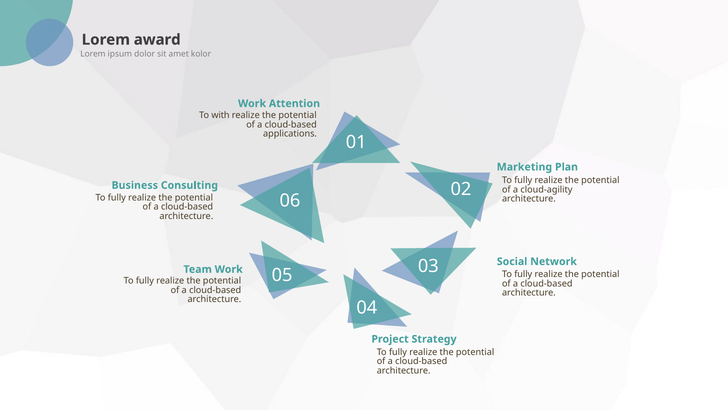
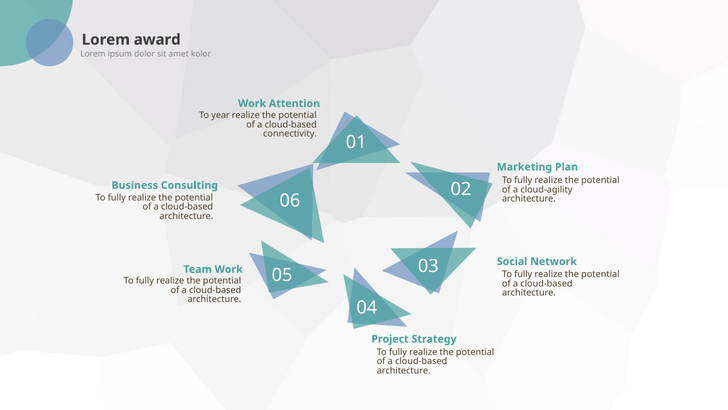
with: with -> year (221, 115)
applications: applications -> connectivity (290, 133)
